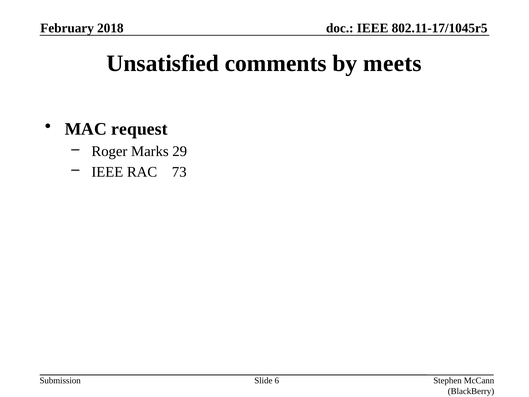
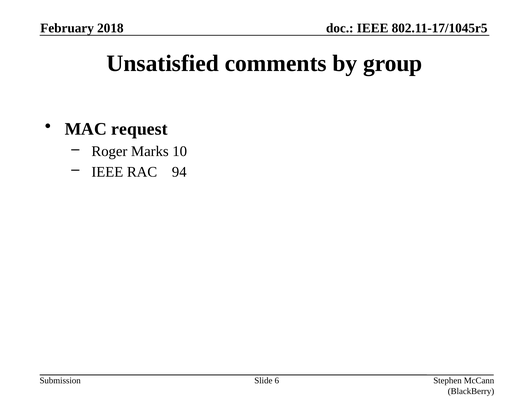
meets: meets -> group (393, 63)
29: 29 -> 10 (180, 151)
73: 73 -> 94 (179, 172)
